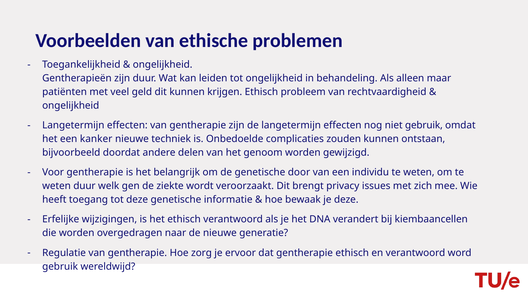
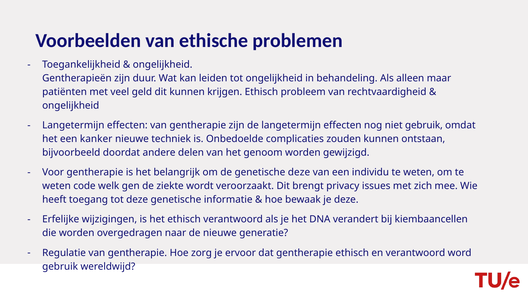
genetische door: door -> deze (299, 172)
weten duur: duur -> code (84, 186)
